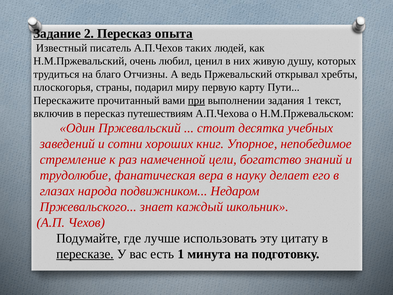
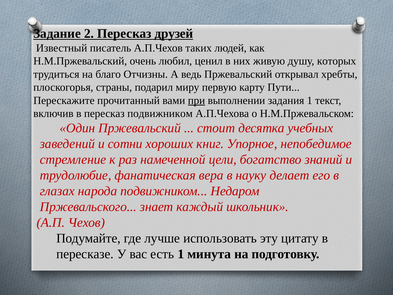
опыта: опыта -> друзей (174, 34)
пересказ путешествиям: путешествиям -> подвижником (160, 113)
пересказе underline: present -> none (85, 254)
